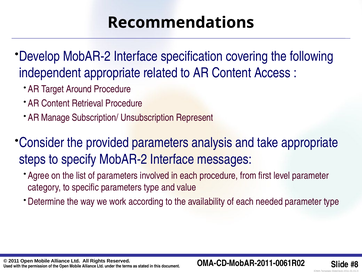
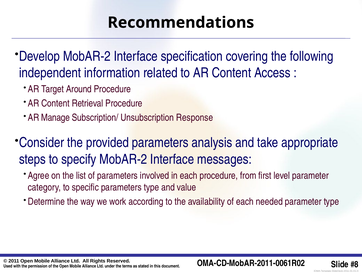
independent appropriate: appropriate -> information (112, 73)
Represent: Represent -> Response (195, 117)
